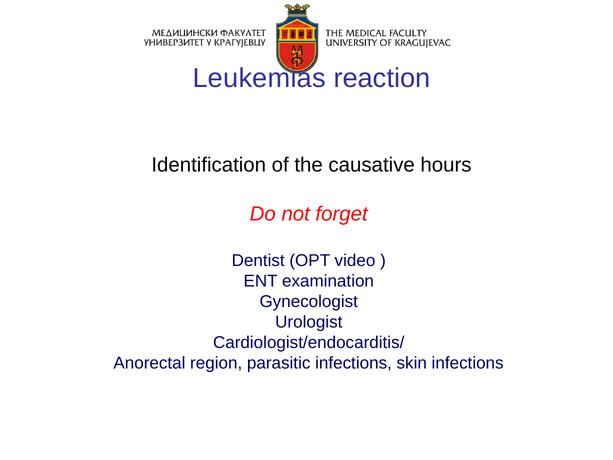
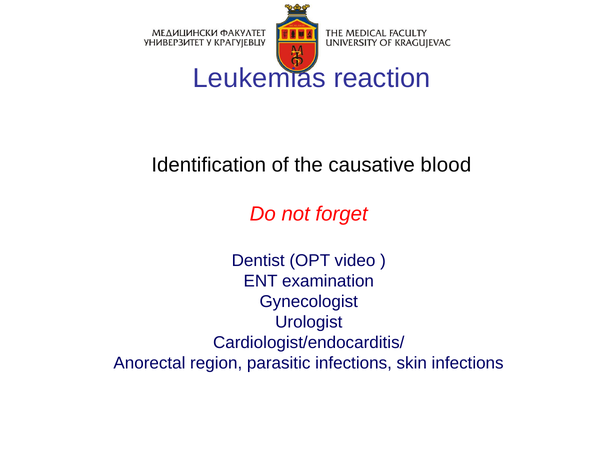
hours: hours -> blood (446, 165)
